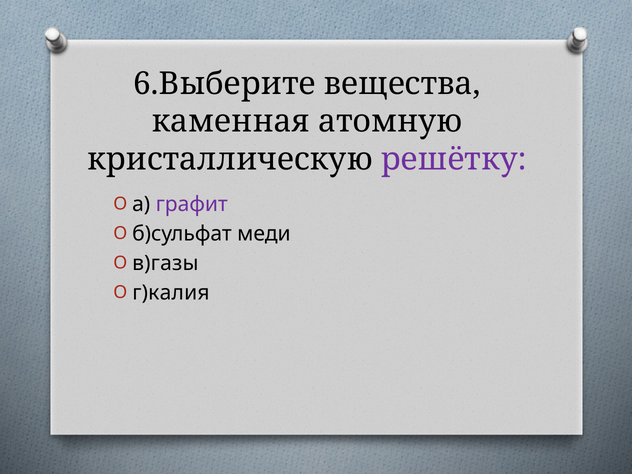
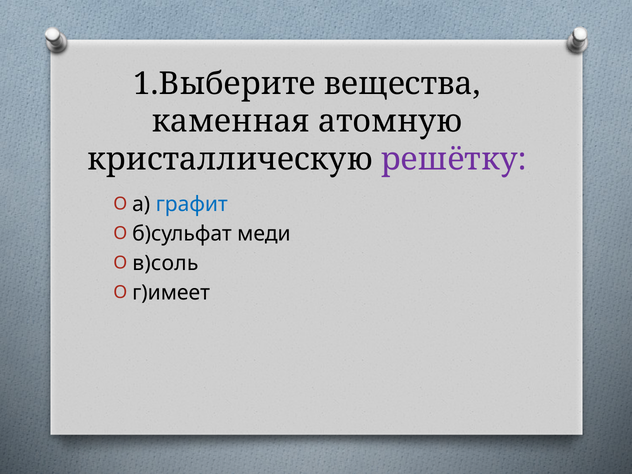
6.Выберите: 6.Выберите -> 1.Выберите (225, 84)
графит colour: purple -> blue (192, 204)
в)газы: в)газы -> в)соль (165, 263)
г)калия: г)калия -> г)имеет (171, 293)
